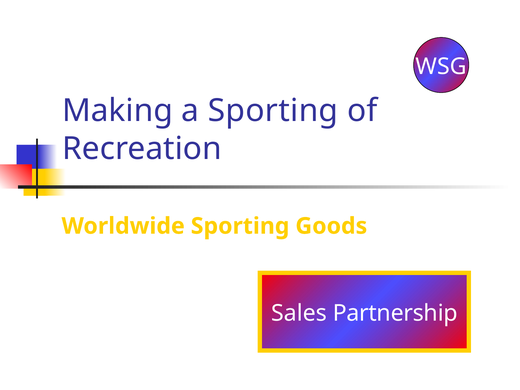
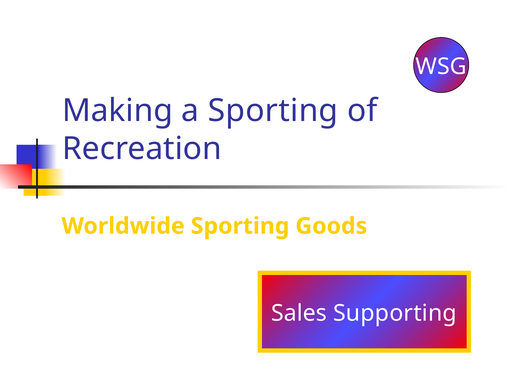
Partnership: Partnership -> Supporting (395, 313)
